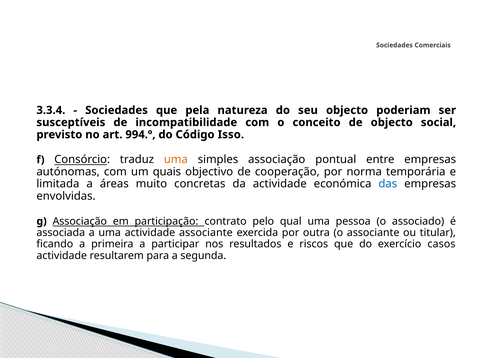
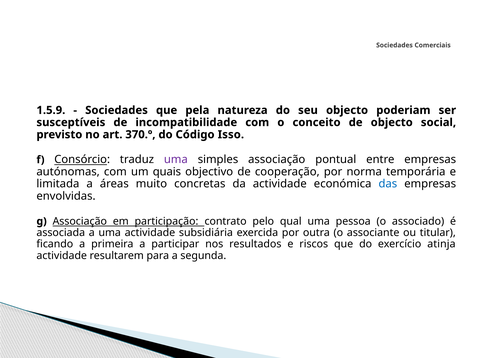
3.3.4: 3.3.4 -> 1.5.9 (51, 110)
994.º: 994.º -> 370.º (140, 134)
uma colour: orange -> purple (176, 159)
actividade associante: associante -> subsidiária (206, 233)
casos: casos -> atinja (441, 244)
